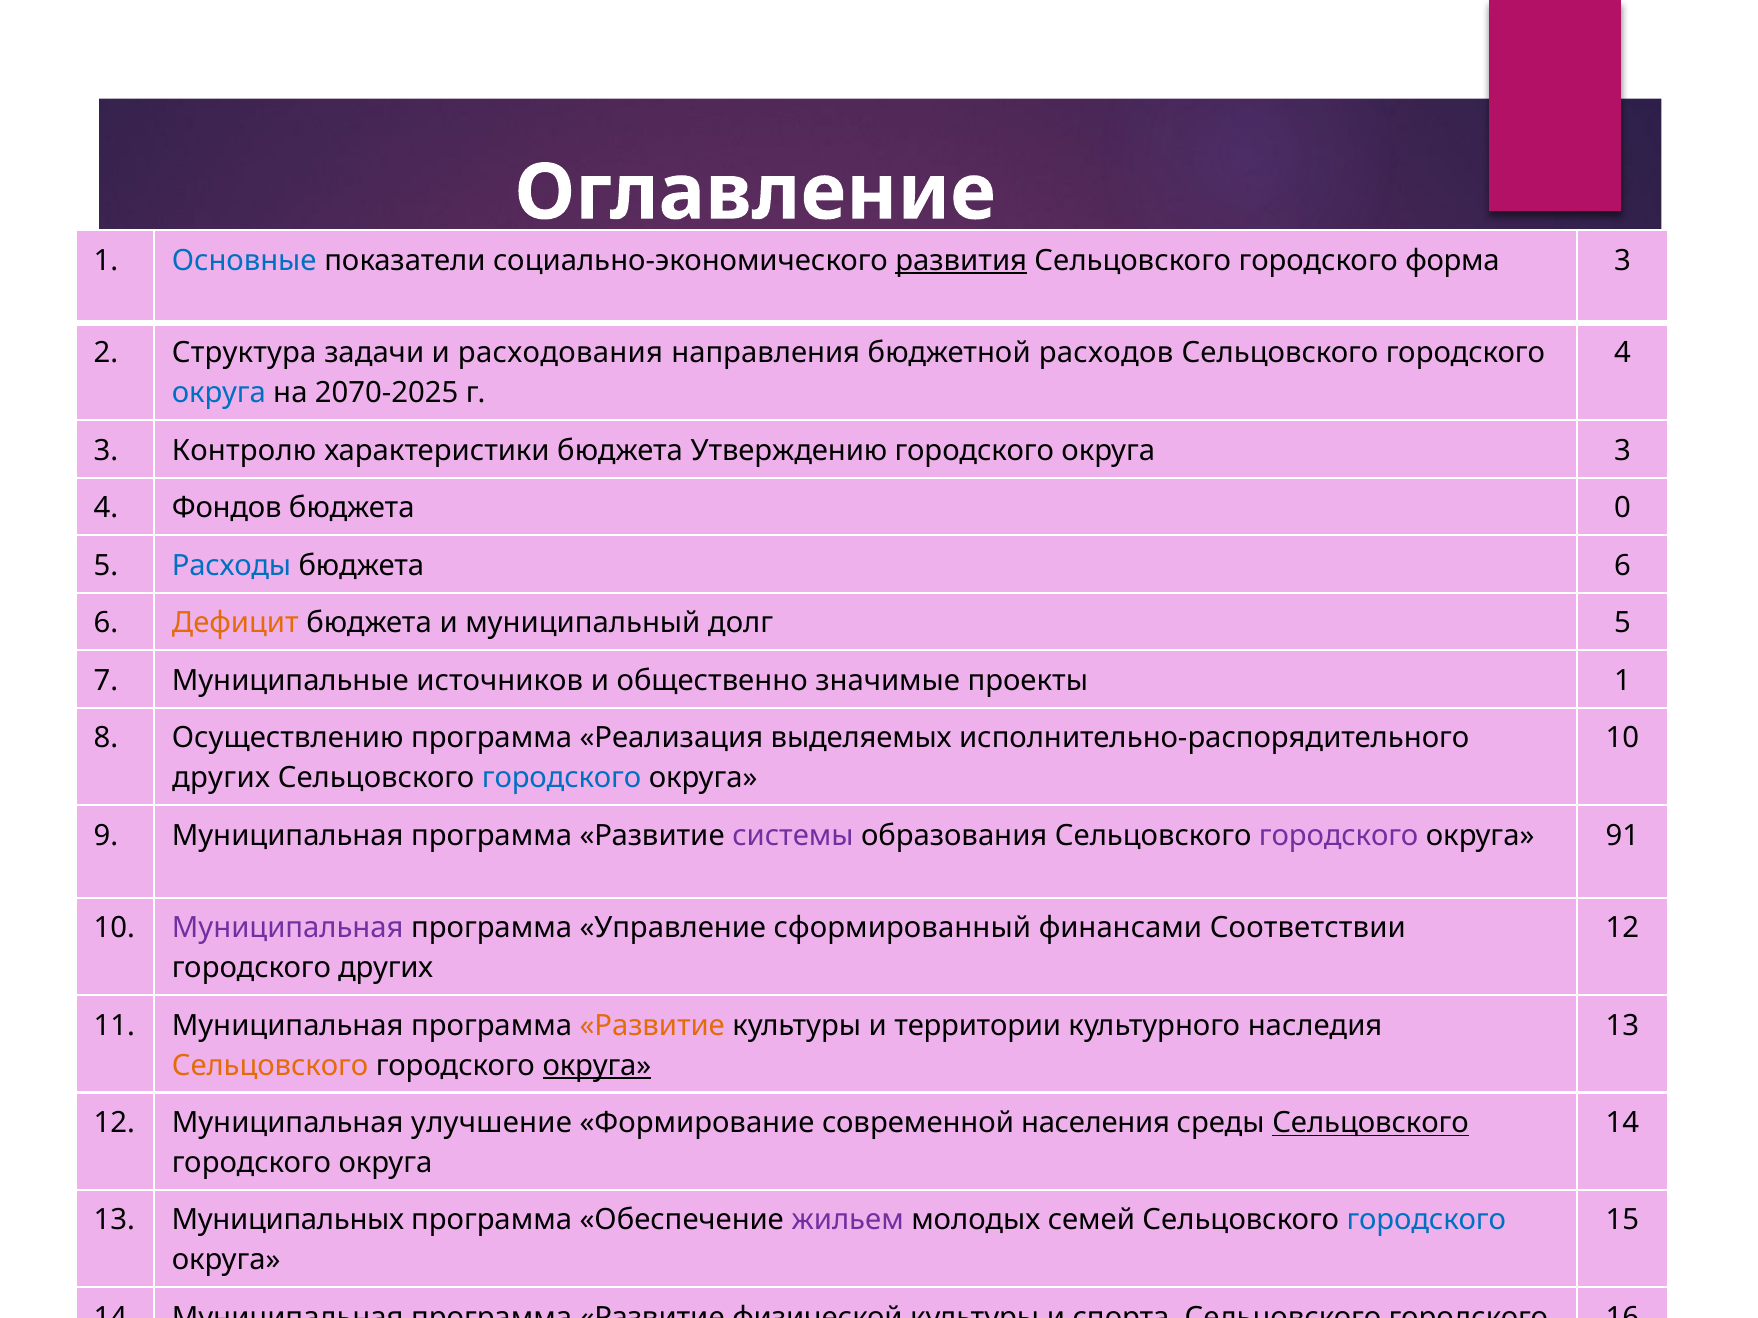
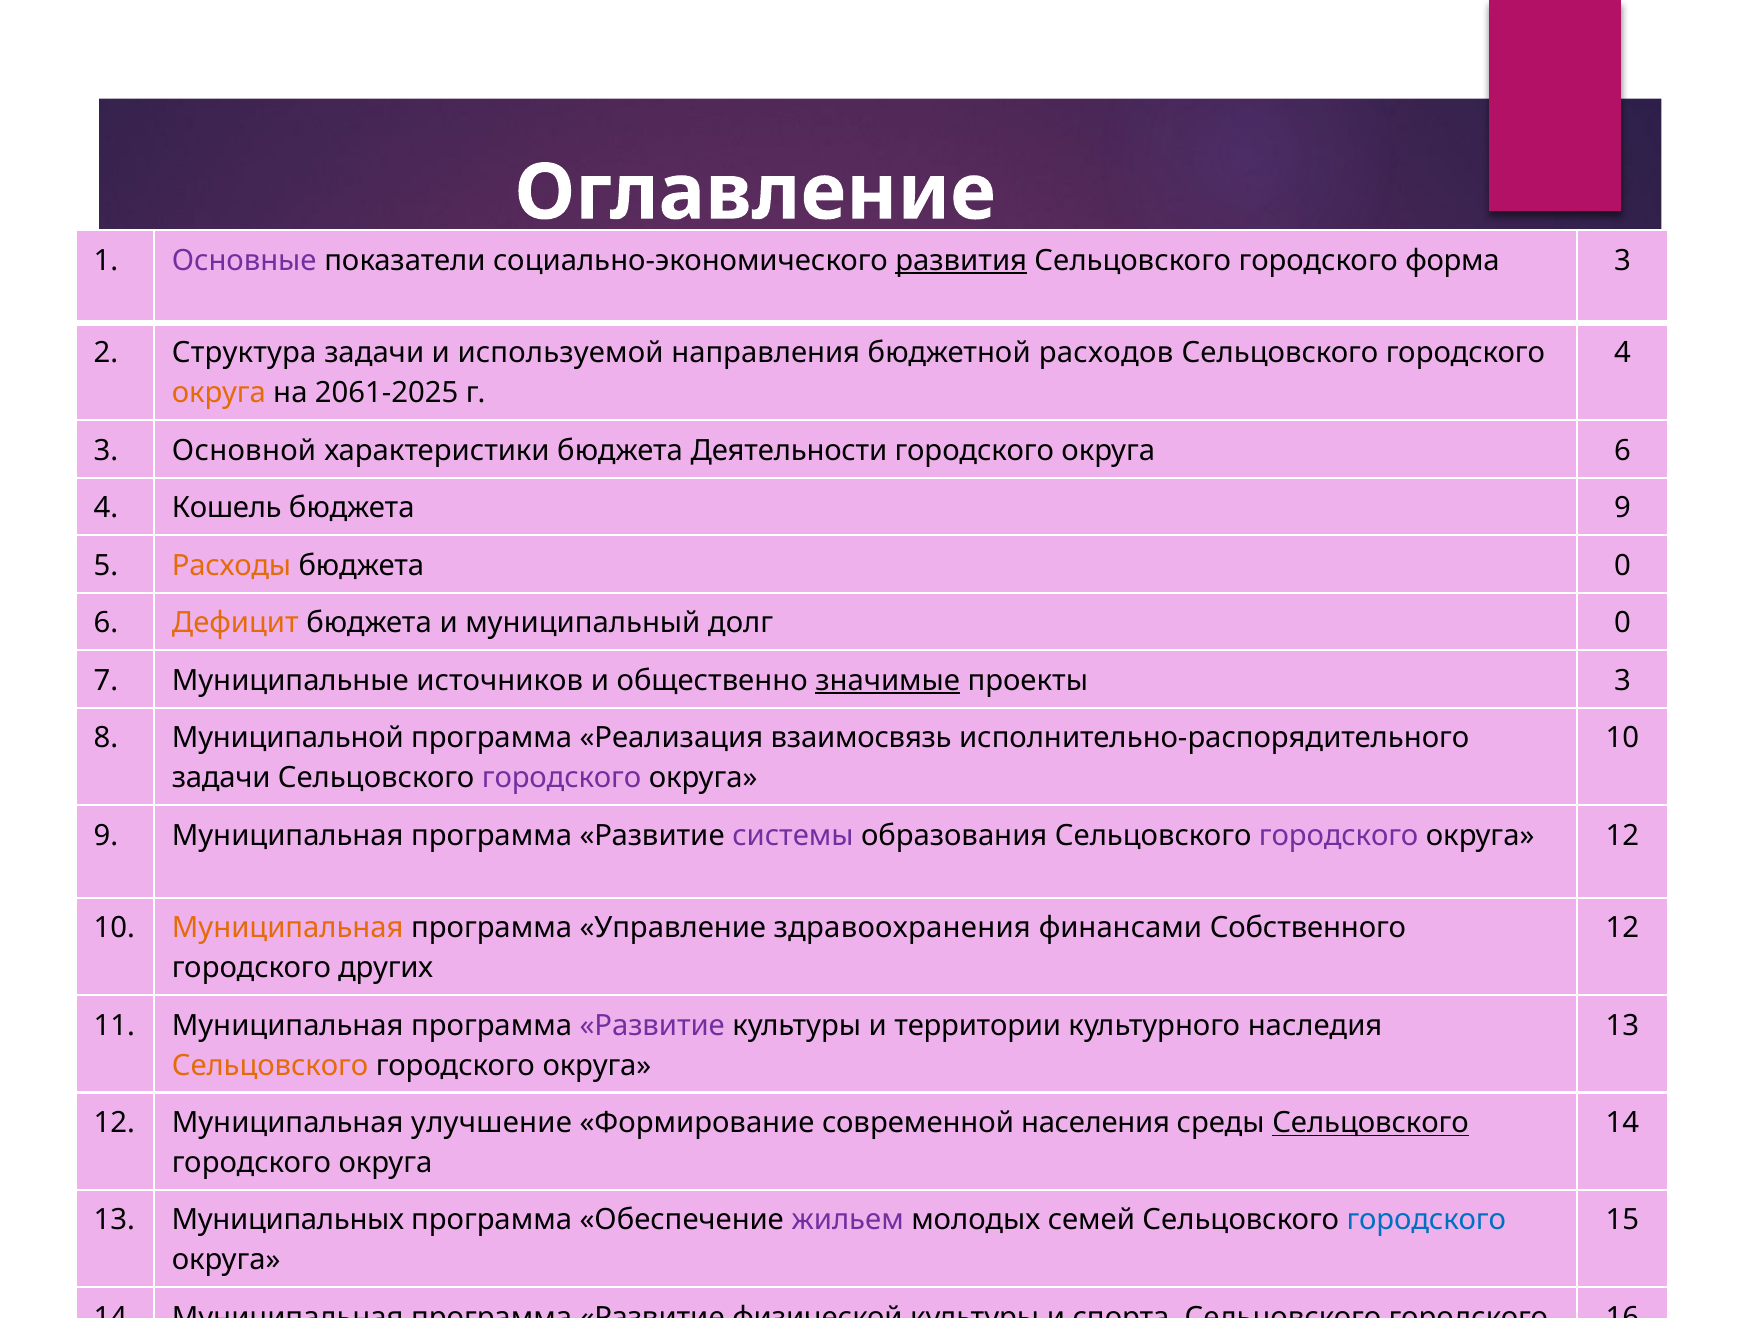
Основные colour: blue -> purple (244, 261)
расходования: расходования -> используемой (561, 353)
округа colour: blue -> orange (219, 393)
2070-2025: 2070-2025 -> 2061-2025 (387, 393)
Контролю: Контролю -> Основной (244, 451)
Утверждению: Утверждению -> Деятельности (789, 451)
округа 3: 3 -> 6 (1622, 451)
Фондов: Фондов -> Кошель (227, 508)
бюджета 0: 0 -> 9 (1622, 508)
Расходы colour: blue -> orange (232, 566)
бюджета 6: 6 -> 0 (1622, 566)
долг 5: 5 -> 0 (1622, 623)
значимые underline: none -> present (888, 681)
проекты 1: 1 -> 3 (1622, 681)
Осуществлению: Осуществлению -> Муниципальной (288, 738)
выделяемых: выделяемых -> взаимосвязь (861, 738)
других: других -> задачи (221, 778)
городского colour: blue -> purple (562, 778)
округа 91: 91 -> 12 (1622, 836)
Муниципальная colour: purple -> orange (288, 929)
сформированный: сформированный -> здравоохранения (902, 929)
Соответствии: Соответствии -> Собственного (1308, 929)
Развитие colour: orange -> purple (652, 1026)
округа underline: present -> none (597, 1066)
